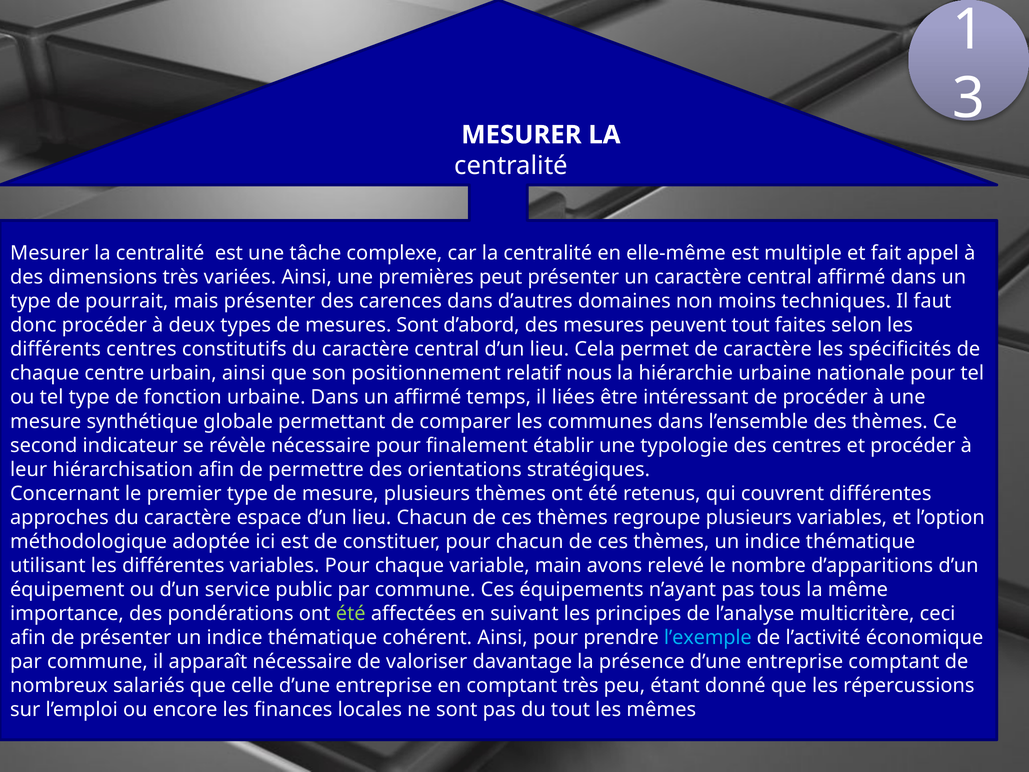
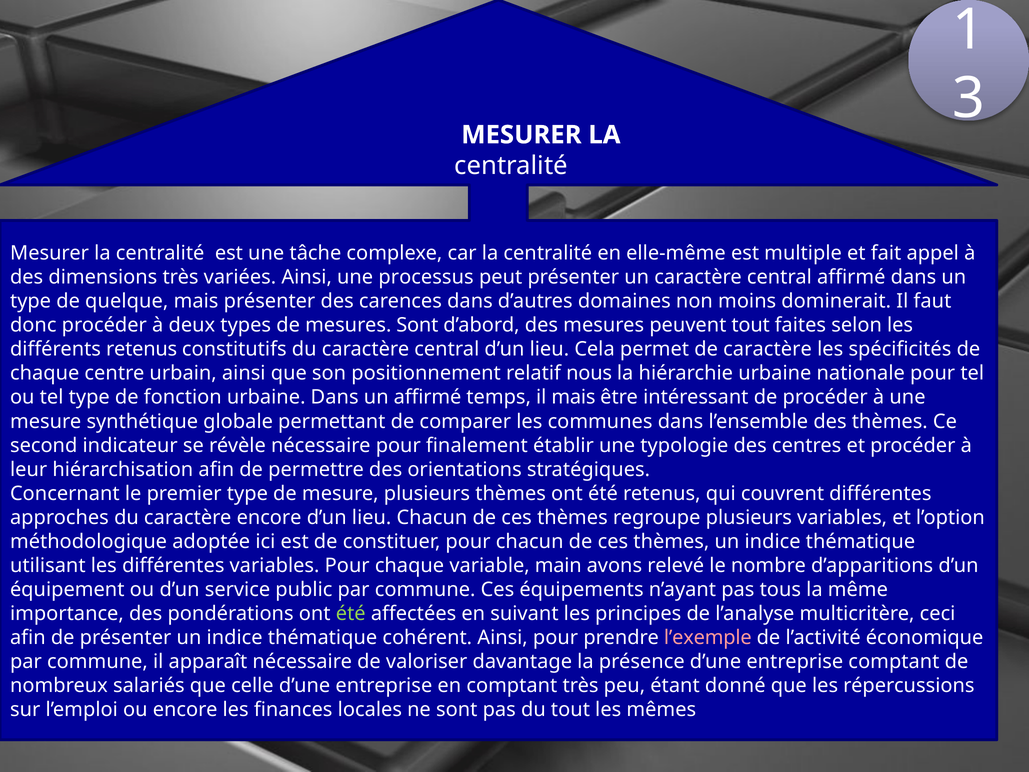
premières: premières -> processus (426, 277)
pourrait: pourrait -> quelque (127, 301)
techniques: techniques -> dominerait (836, 301)
centres: centres -> retenus (142, 349)
il liées: liées -> mais (573, 397)
caractère espace: espace -> encore (269, 517)
l’exemple colour: light blue -> pink (708, 637)
